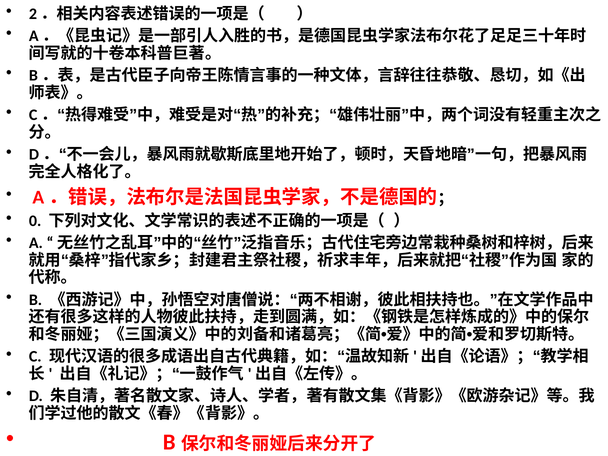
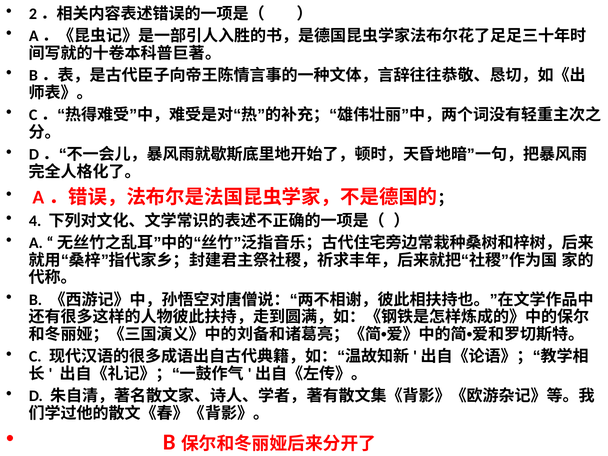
0: 0 -> 4 (35, 221)
